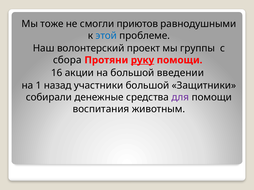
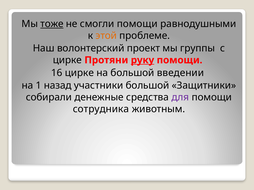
тоже underline: none -> present (52, 24)
смогли приютов: приютов -> помощи (137, 24)
этой colour: blue -> orange (106, 36)
сбора: сбора -> цирке (67, 60)
16 акции: акции -> цирке (79, 73)
воспитания: воспитания -> сотрудника (101, 109)
